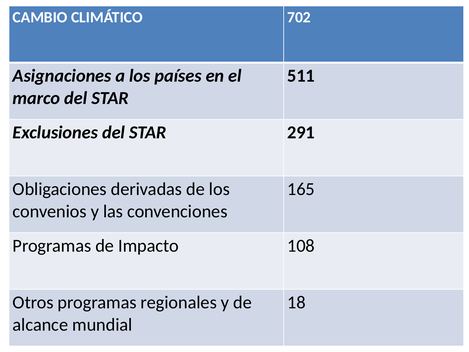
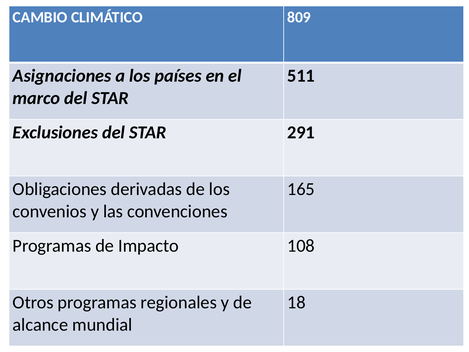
702: 702 -> 809 (299, 17)
